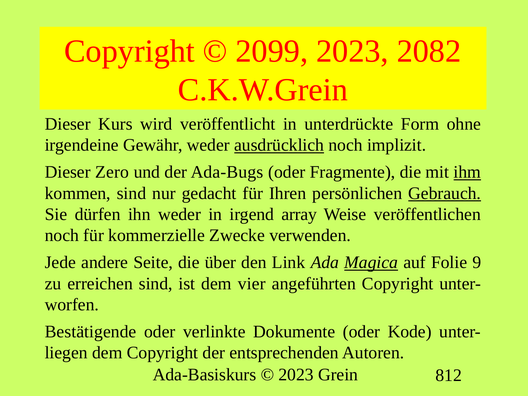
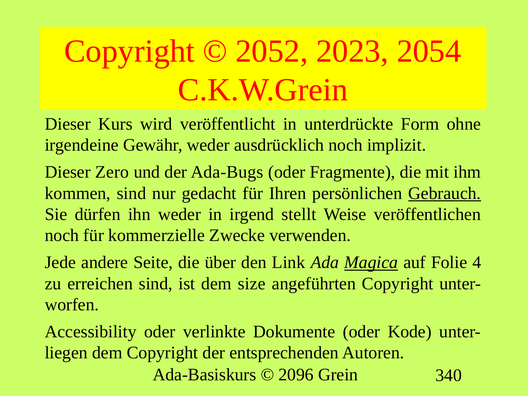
2099: 2099 -> 2052 (272, 51)
2082: 2082 -> 2054 (429, 51)
ausdrücklich underline: present -> none (279, 145)
ihm underline: present -> none (467, 172)
array: array -> stellt (299, 214)
9: 9 -> 4 (477, 262)
vier: vier -> size (252, 284)
Bestätigende: Bestätigende -> Accessibility (91, 332)
2023: 2023 -> 2096 (296, 375)
812: 812 -> 340 (449, 375)
